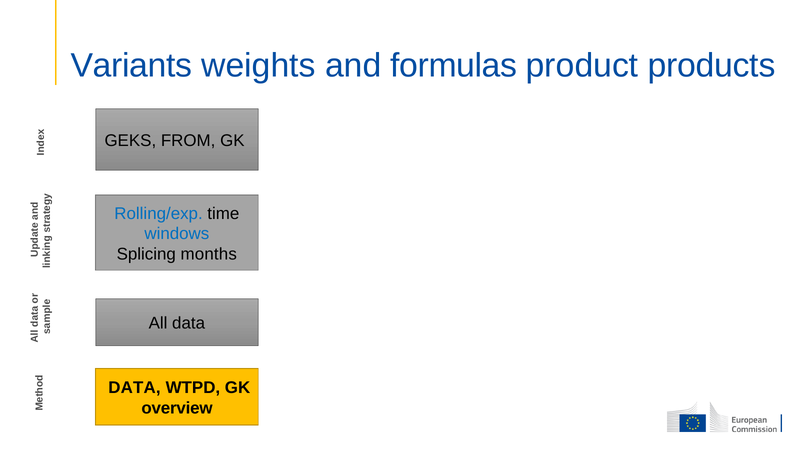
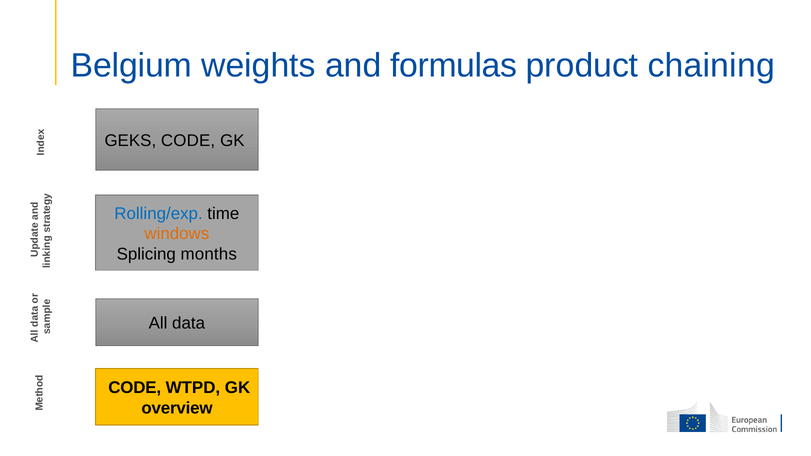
Variants: Variants -> Belgium (131, 66)
products: products -> chaining (711, 66)
GEKS FROM: FROM -> CODE (188, 141)
windows colour: blue -> orange (177, 234)
DATA: DATA -> CODE (135, 388)
